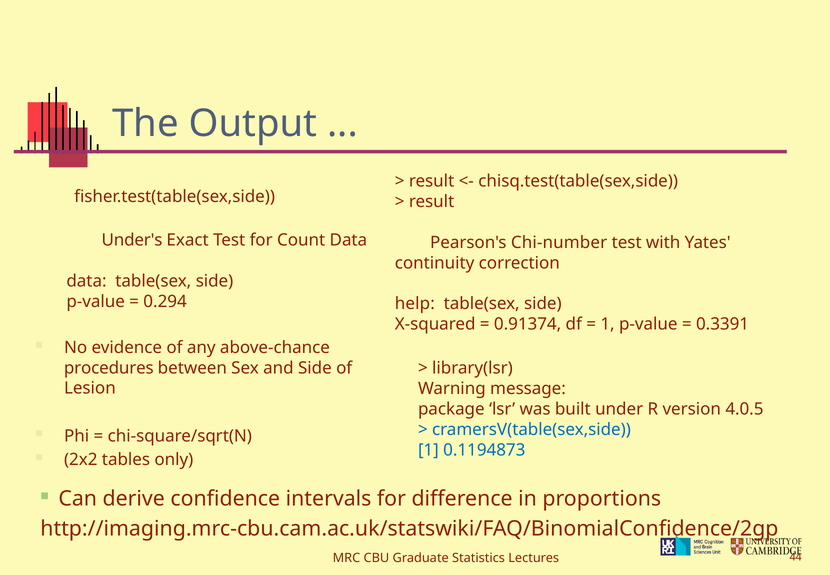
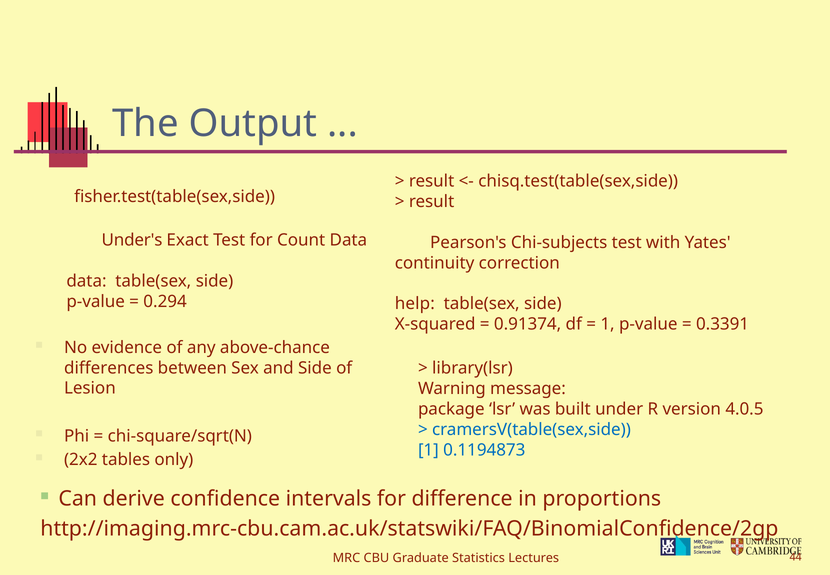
Chi-number: Chi-number -> Chi-subjects (559, 242)
procedures: procedures -> differences (109, 368)
